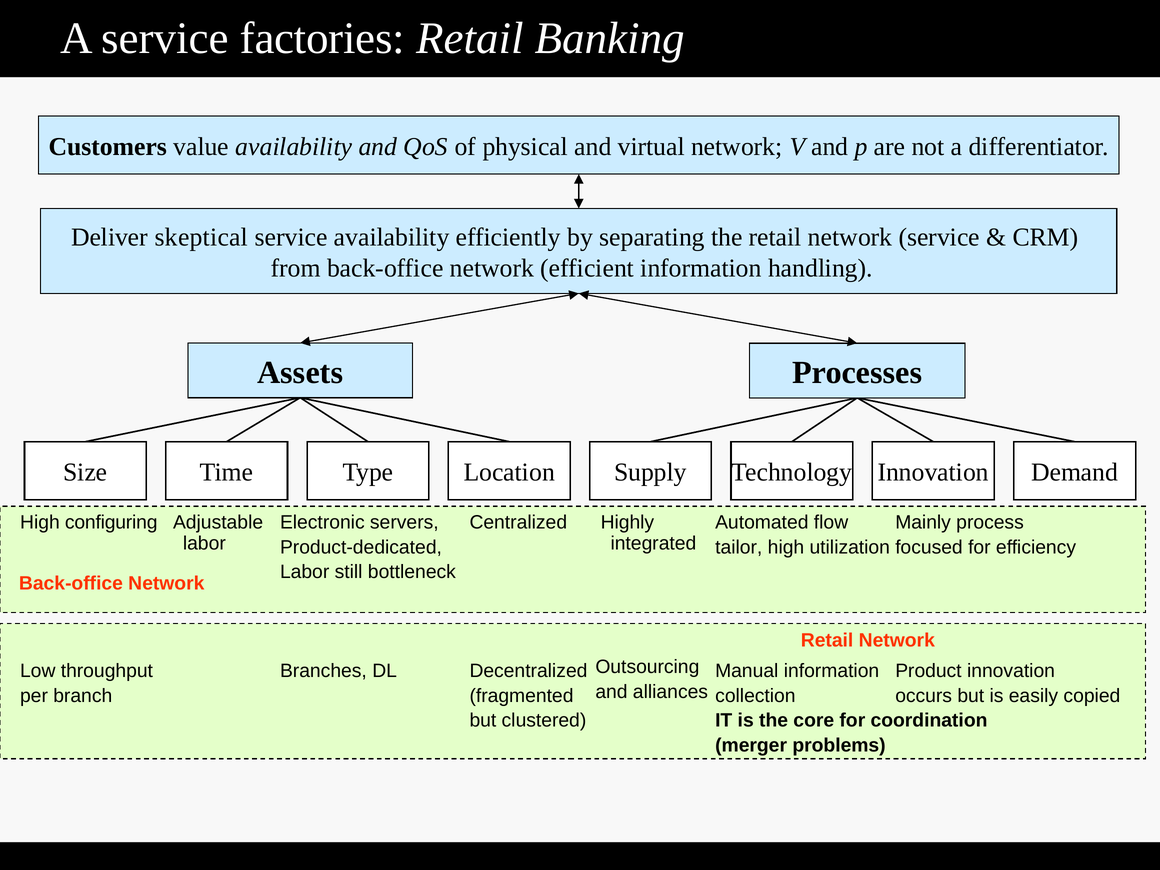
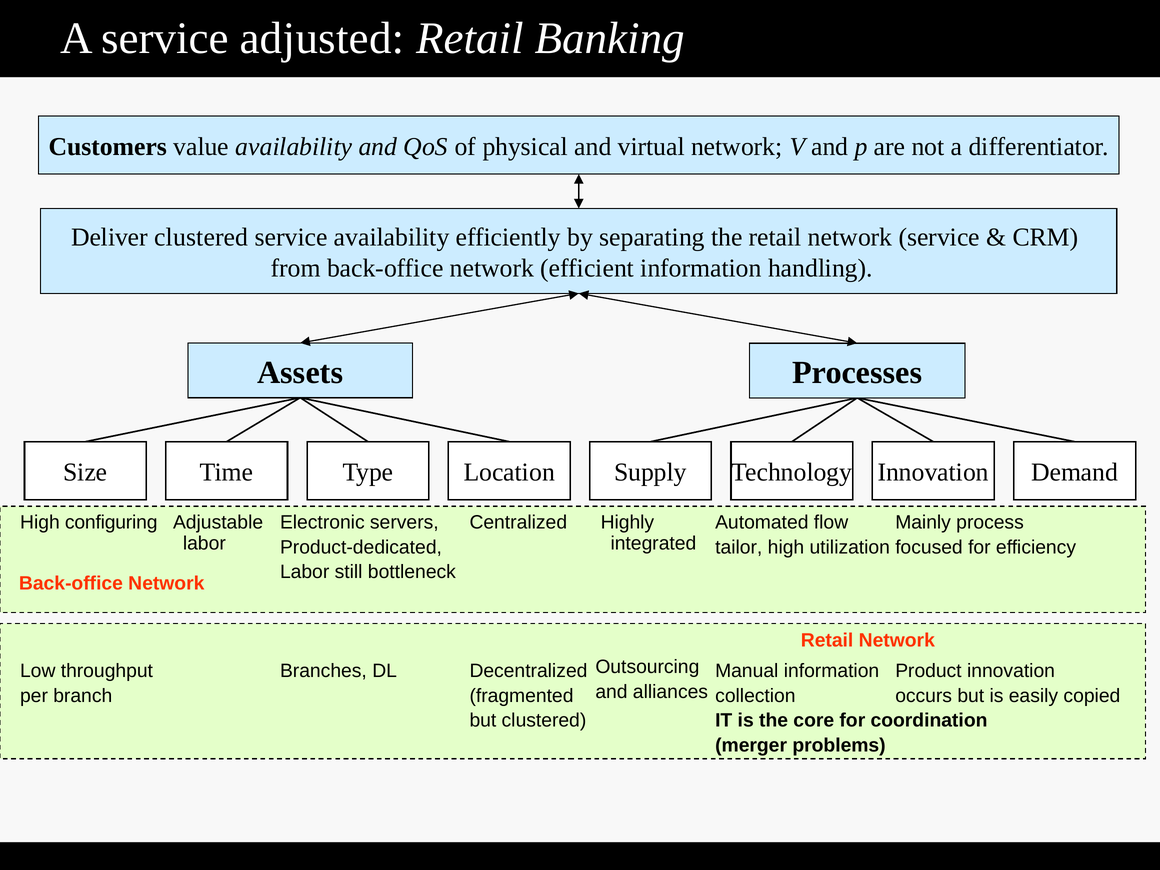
factories: factories -> adjusted (322, 38)
Deliver skeptical: skeptical -> clustered (201, 237)
